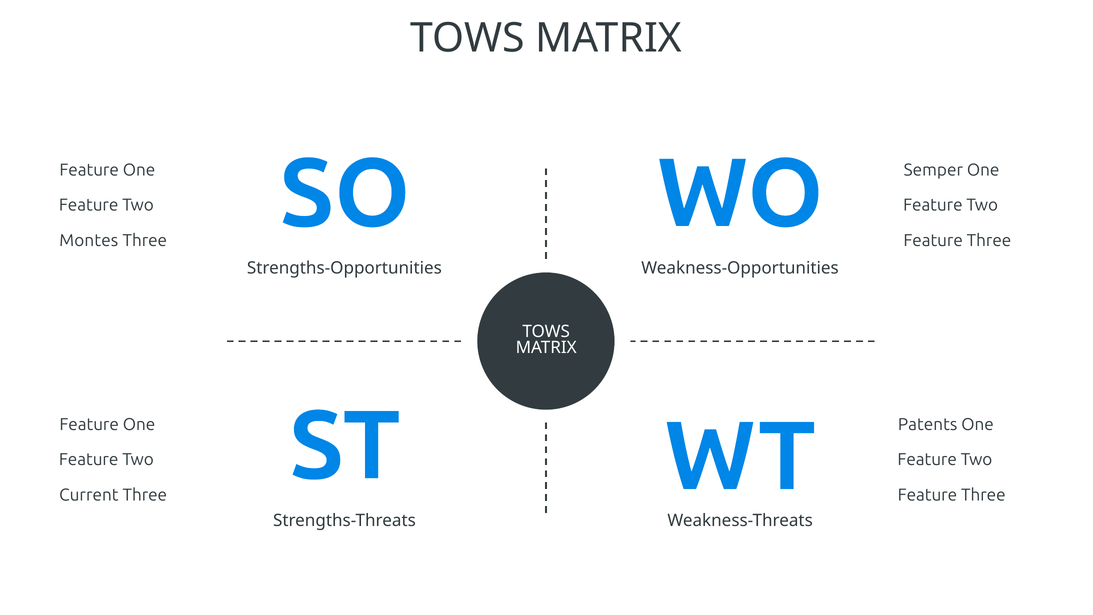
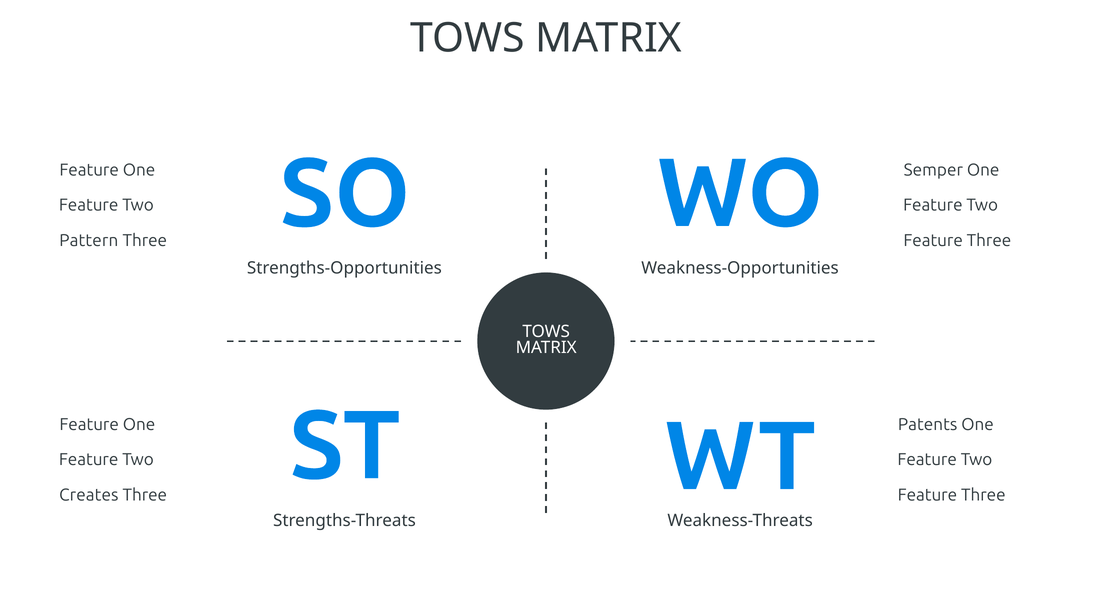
Montes: Montes -> Pattern (89, 241)
Current: Current -> Creates (89, 495)
